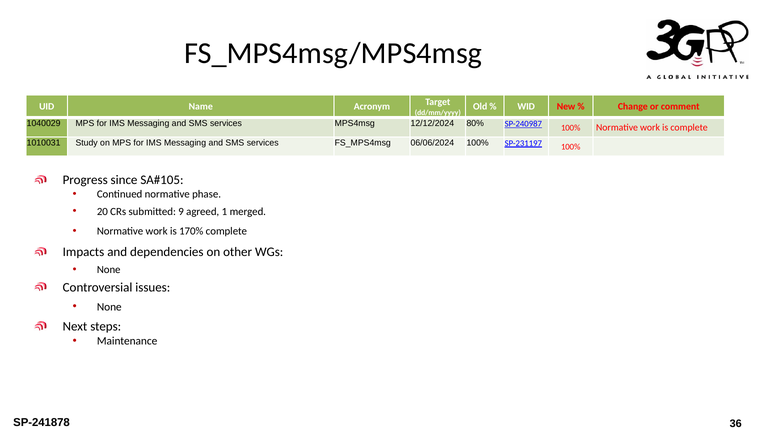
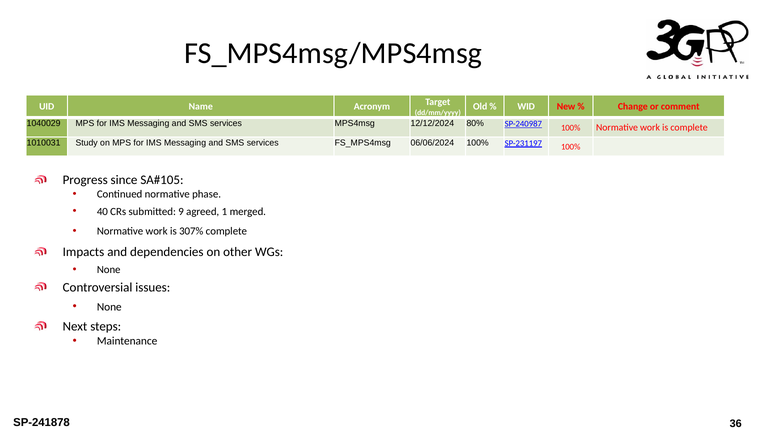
20: 20 -> 40 (102, 211)
170%: 170% -> 307% (191, 231)
